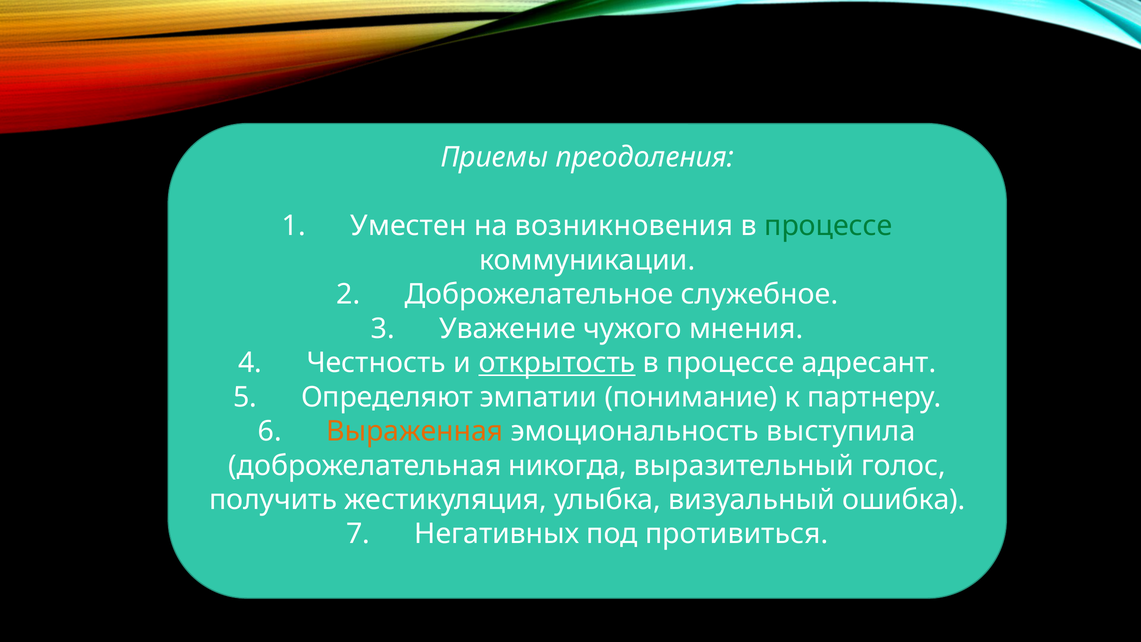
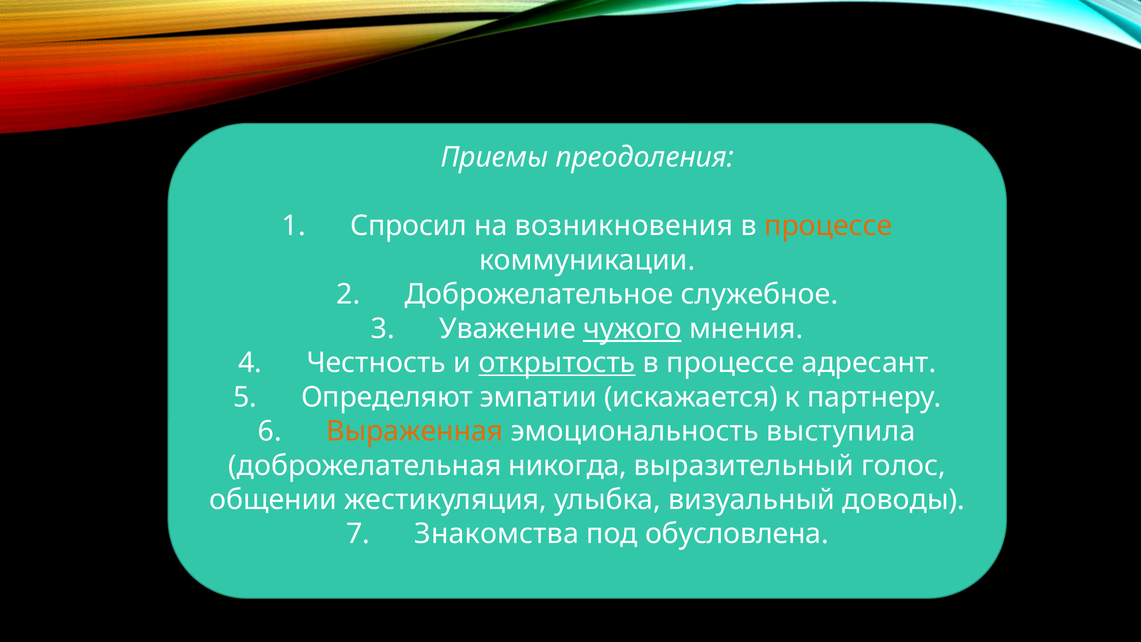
Уместен: Уместен -> Спросил (409, 226)
процессе colour: green -> orange (828, 226)
чужого underline: none -> present (632, 329)
понимание: понимание -> искажается (691, 397)
получить: получить -> общении (273, 500)
ошибка: ошибка -> доводы (904, 500)
Негативных: Негативных -> Знакомства (497, 534)
противиться: противиться -> обусловлена (737, 534)
